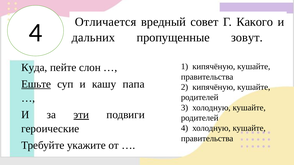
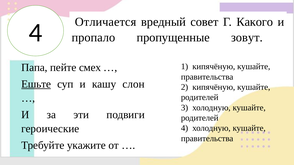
дальних: дальних -> пропало (93, 38)
Куда: Куда -> Папа (34, 68)
слон: слон -> смех (90, 68)
папа: папа -> слон (134, 84)
эти underline: present -> none (81, 115)
